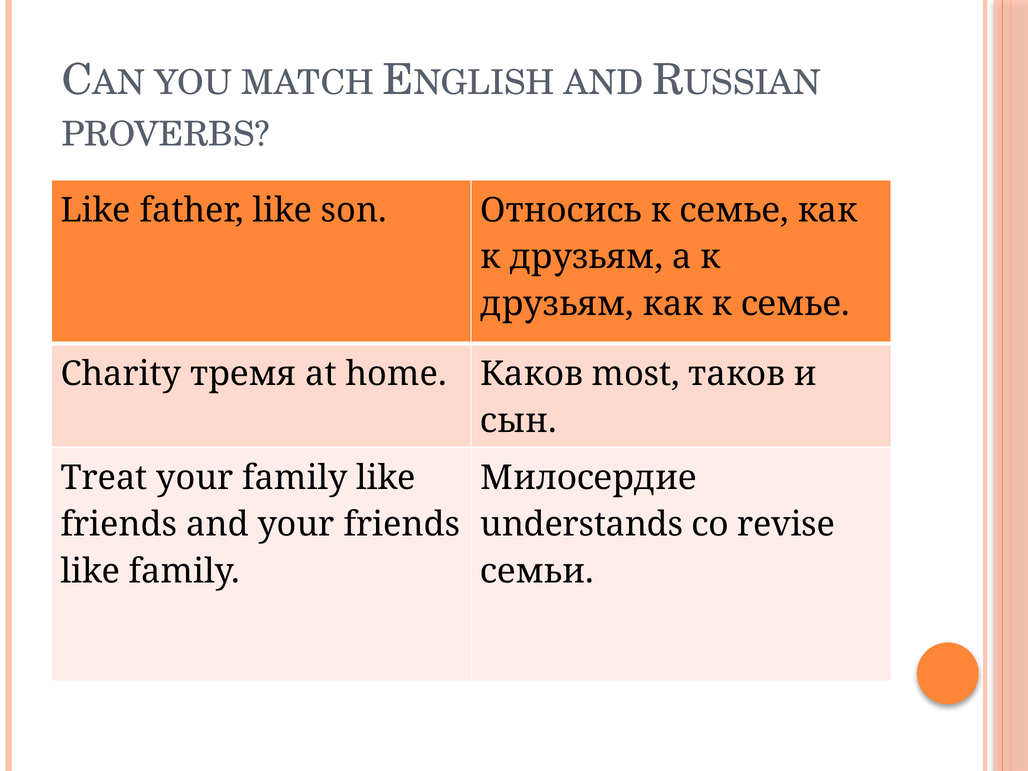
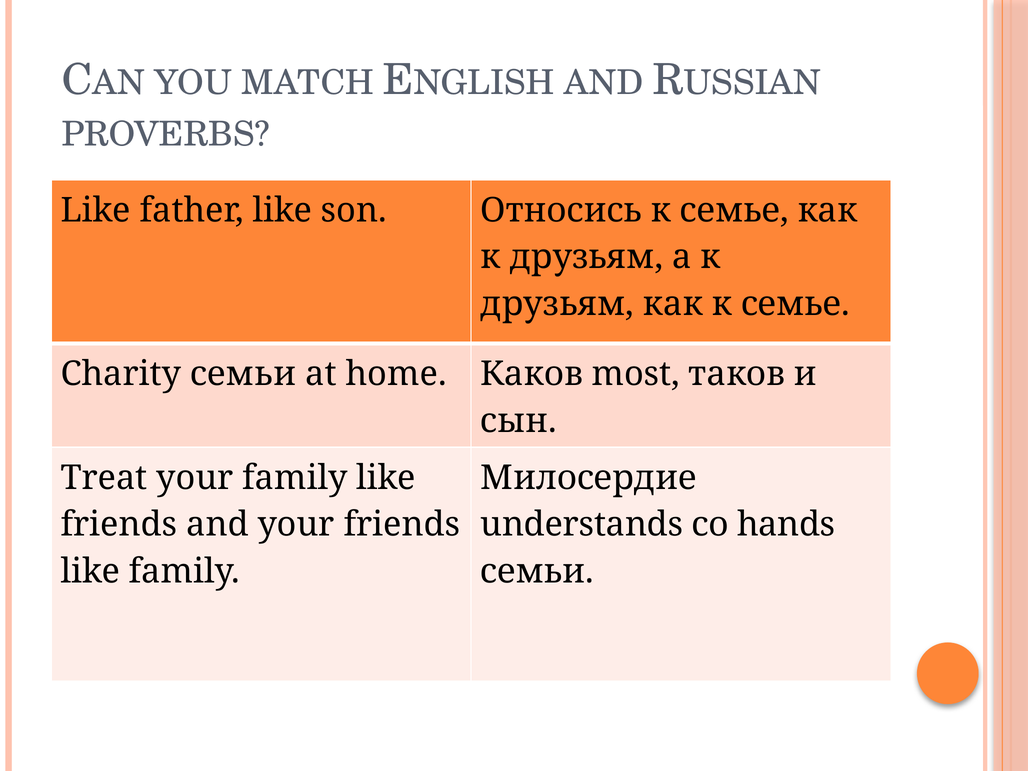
Charity тремя: тремя -> семьи (243, 374)
revise: revise -> hands (786, 525)
